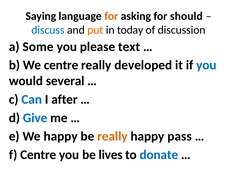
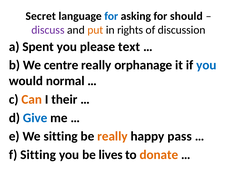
Saying: Saying -> Secret (41, 16)
for colour: orange -> blue (111, 16)
discuss colour: blue -> purple (48, 30)
today: today -> rights (130, 30)
Some: Some -> Spent (38, 47)
developed: developed -> orphanage (143, 65)
several: several -> normal (65, 81)
Can colour: blue -> orange (32, 99)
after: after -> their (64, 99)
We happy: happy -> sitting (61, 136)
f Centre: Centre -> Sitting (38, 154)
donate colour: blue -> orange (159, 154)
